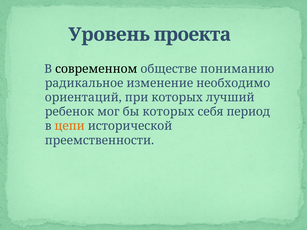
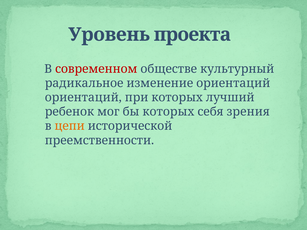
современном colour: black -> red (96, 69)
пониманию: пониманию -> культурный (237, 69)
изменение необходимо: необходимо -> ориентаций (233, 83)
период: период -> зрения (248, 112)
